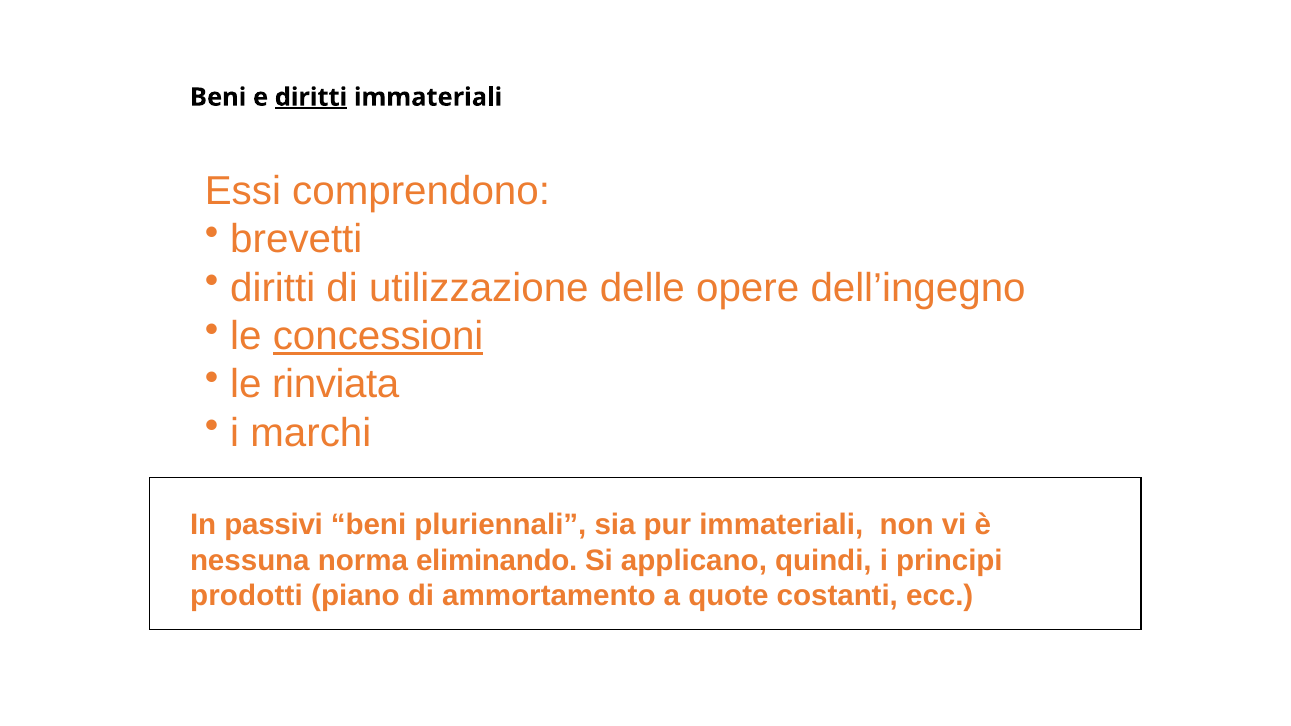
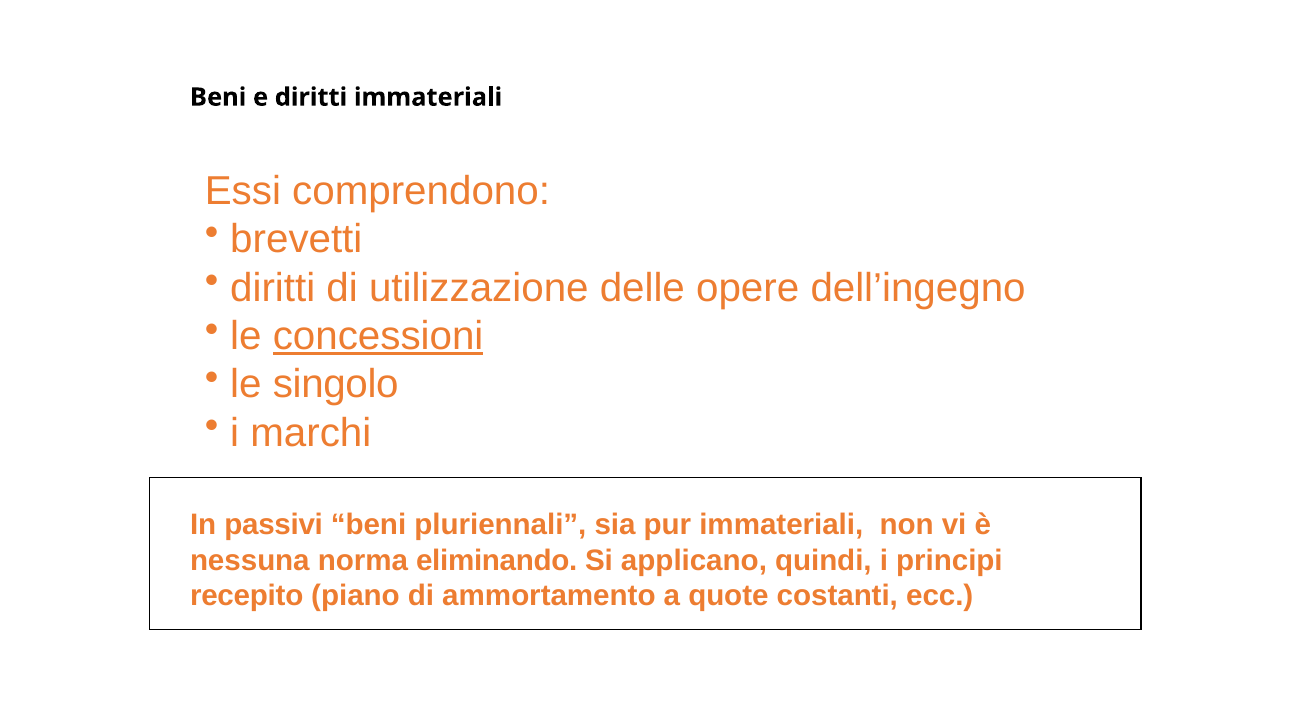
diritti underline: present -> none (311, 97)
rinviata: rinviata -> singolo (336, 385)
prodotti: prodotti -> recepito (247, 596)
